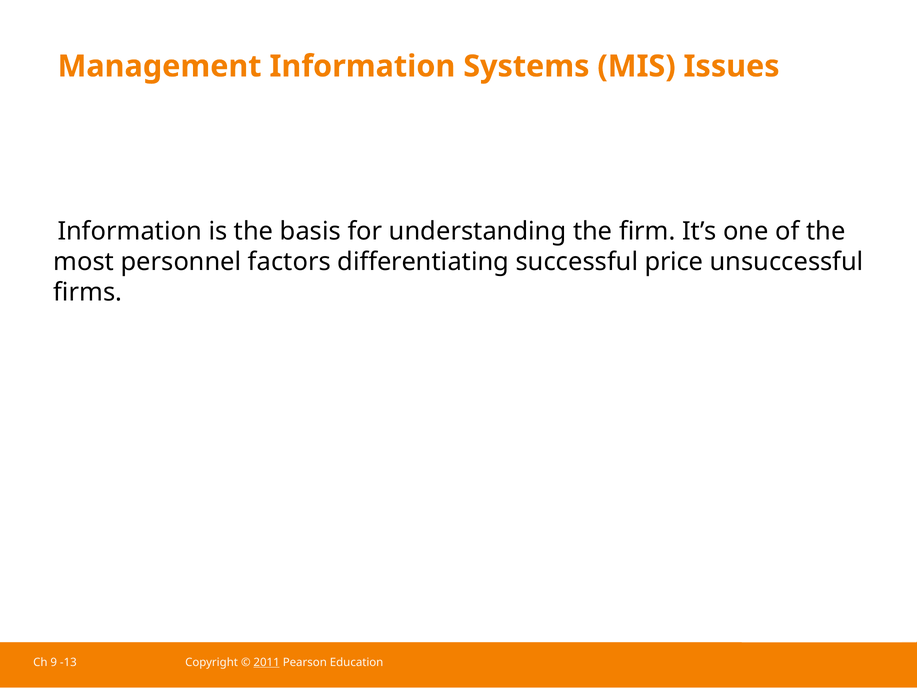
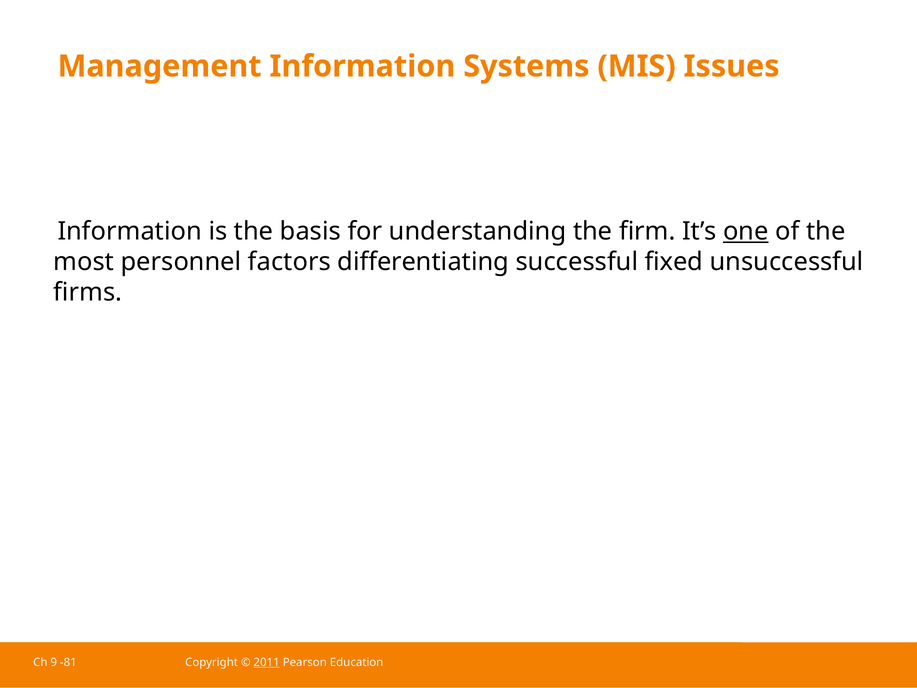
one underline: none -> present (746, 231)
price: price -> fixed (674, 262)
-13: -13 -> -81 (68, 662)
